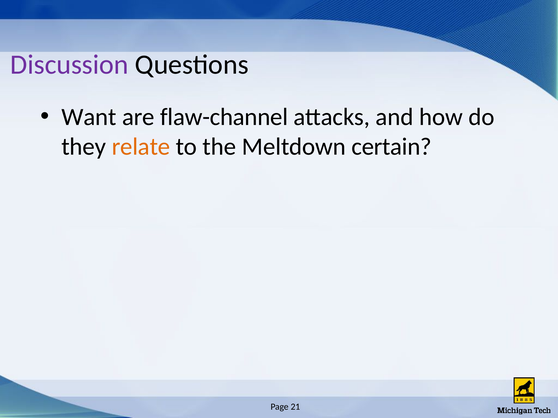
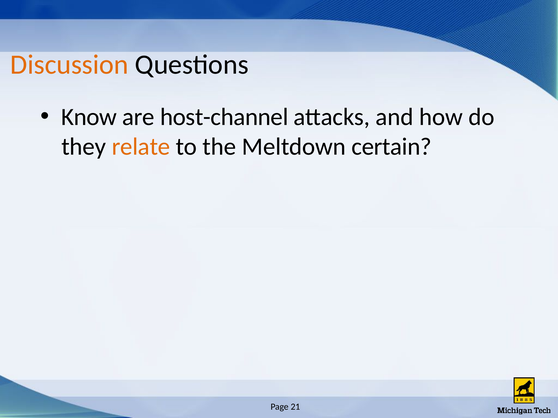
Discussion colour: purple -> orange (69, 65)
Want: Want -> Know (89, 117)
flaw-channel: flaw-channel -> host-channel (224, 117)
